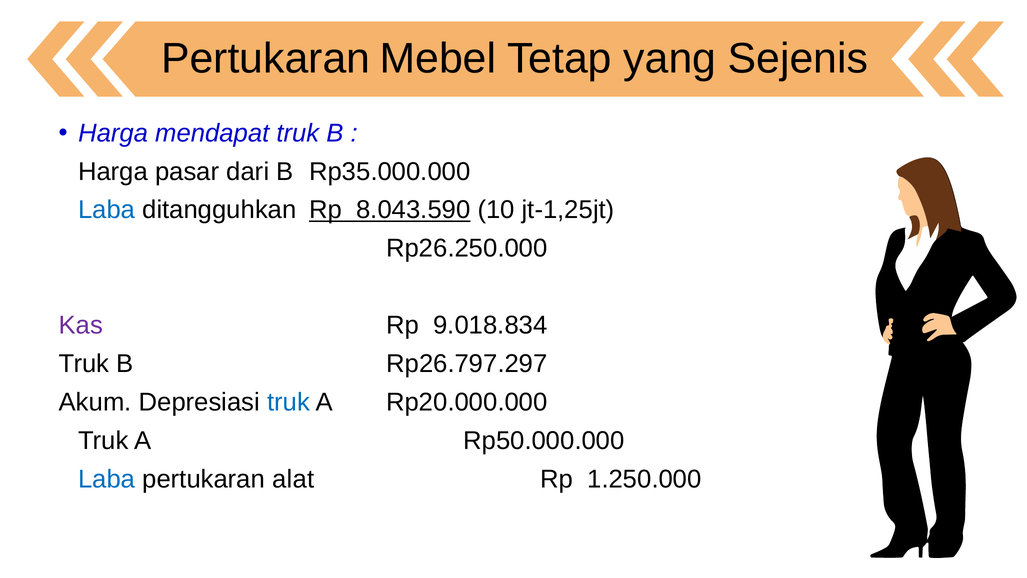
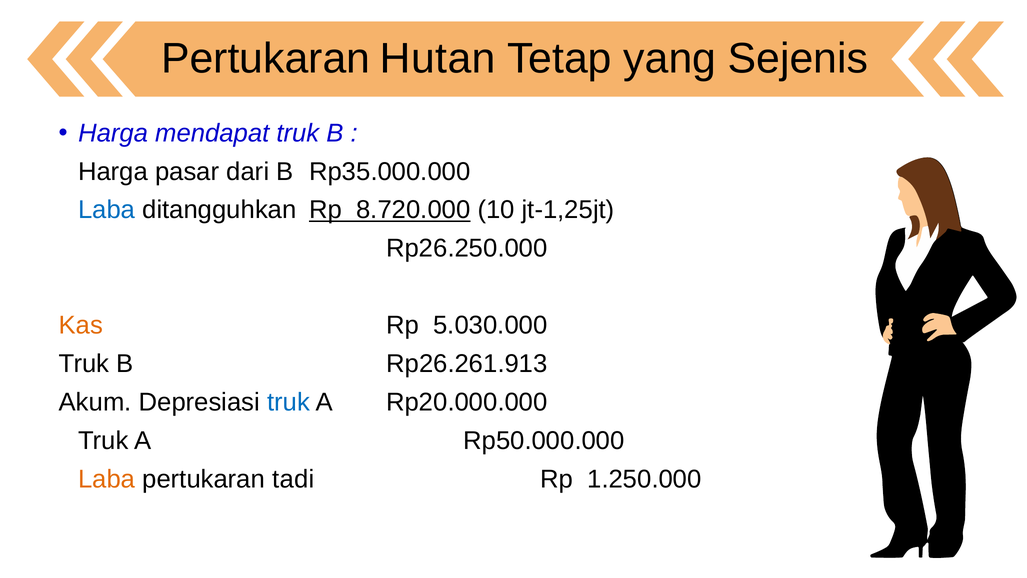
Mebel: Mebel -> Hutan (438, 59)
8.043.590: 8.043.590 -> 8.720.000 (413, 210)
Kas colour: purple -> orange (81, 325)
9.018.834: 9.018.834 -> 5.030.000 (490, 325)
Rp26.797.297: Rp26.797.297 -> Rp26.261.913 (467, 364)
Laba colour: blue -> orange (107, 479)
alat: alat -> tadi (293, 479)
